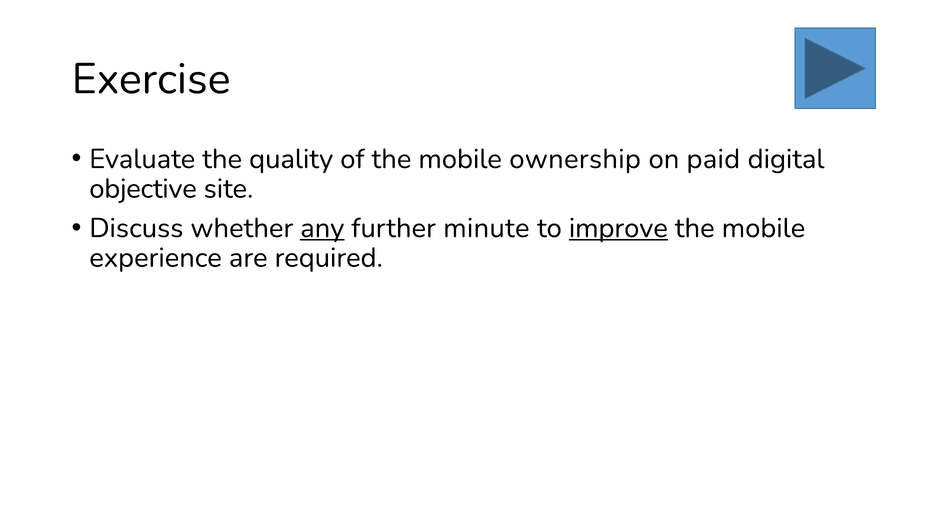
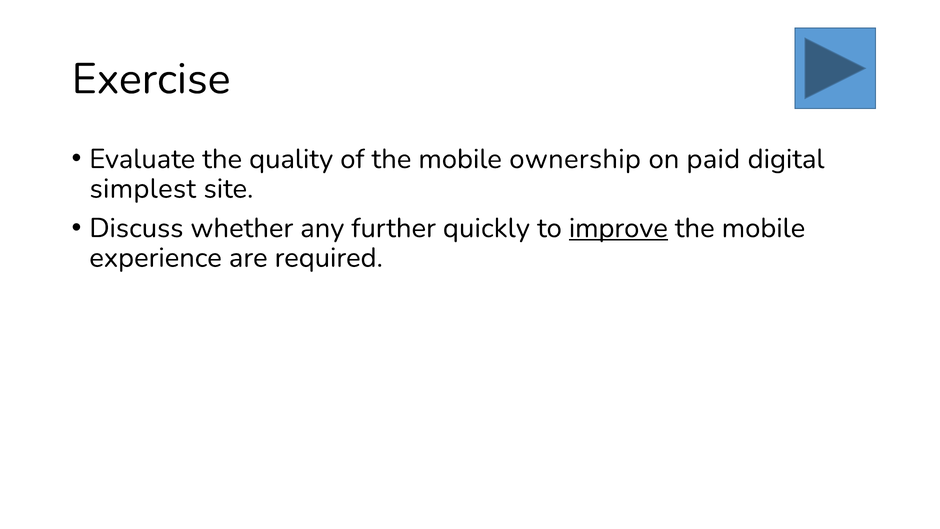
objective: objective -> simplest (143, 189)
any underline: present -> none (322, 228)
minute: minute -> quickly (486, 228)
